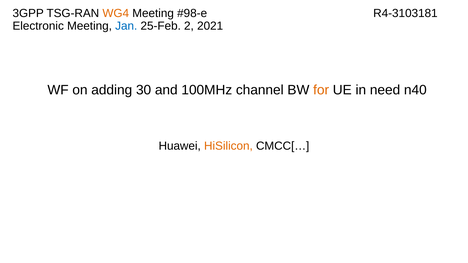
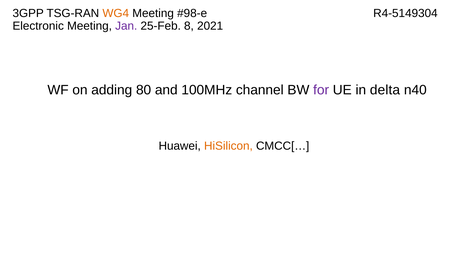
R4-3103181: R4-3103181 -> R4-5149304 (405, 13)
Jan colour: blue -> purple (126, 26)
2: 2 -> 8 (189, 26)
30: 30 -> 80 (144, 90)
for colour: orange -> purple (321, 90)
need: need -> delta (385, 90)
